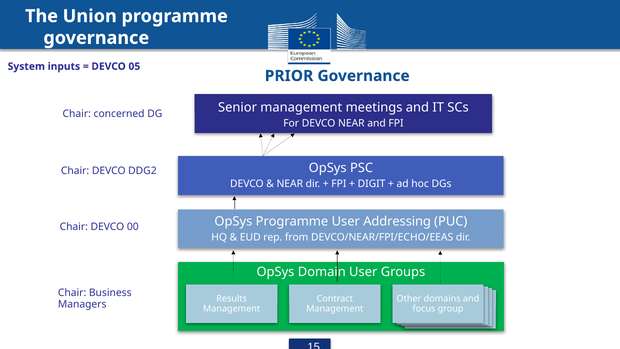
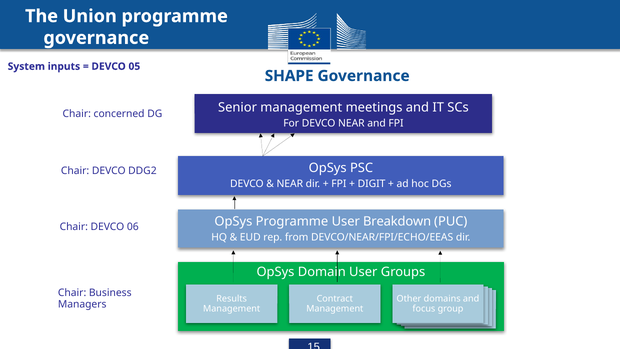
PRIOR: PRIOR -> SHAPE (289, 76)
Addressing: Addressing -> Breakdown (397, 221)
00: 00 -> 06 (133, 227)
